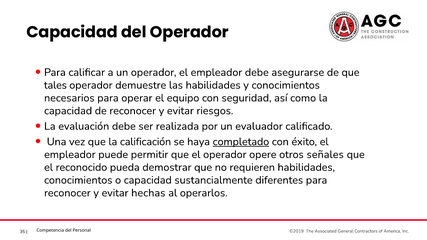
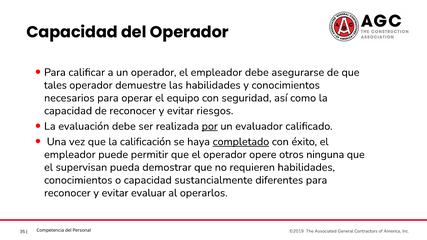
por underline: none -> present (210, 126)
señales: señales -> ninguna (325, 155)
reconocido: reconocido -> supervisan (81, 167)
hechas: hechas -> evaluar (148, 193)
